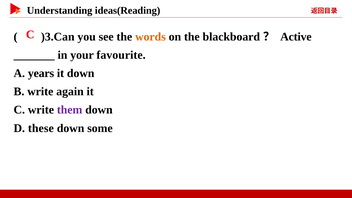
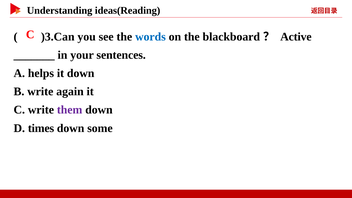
words colour: orange -> blue (150, 37)
favourite: favourite -> sentences (121, 55)
years: years -> helps (41, 73)
these: these -> times (41, 128)
